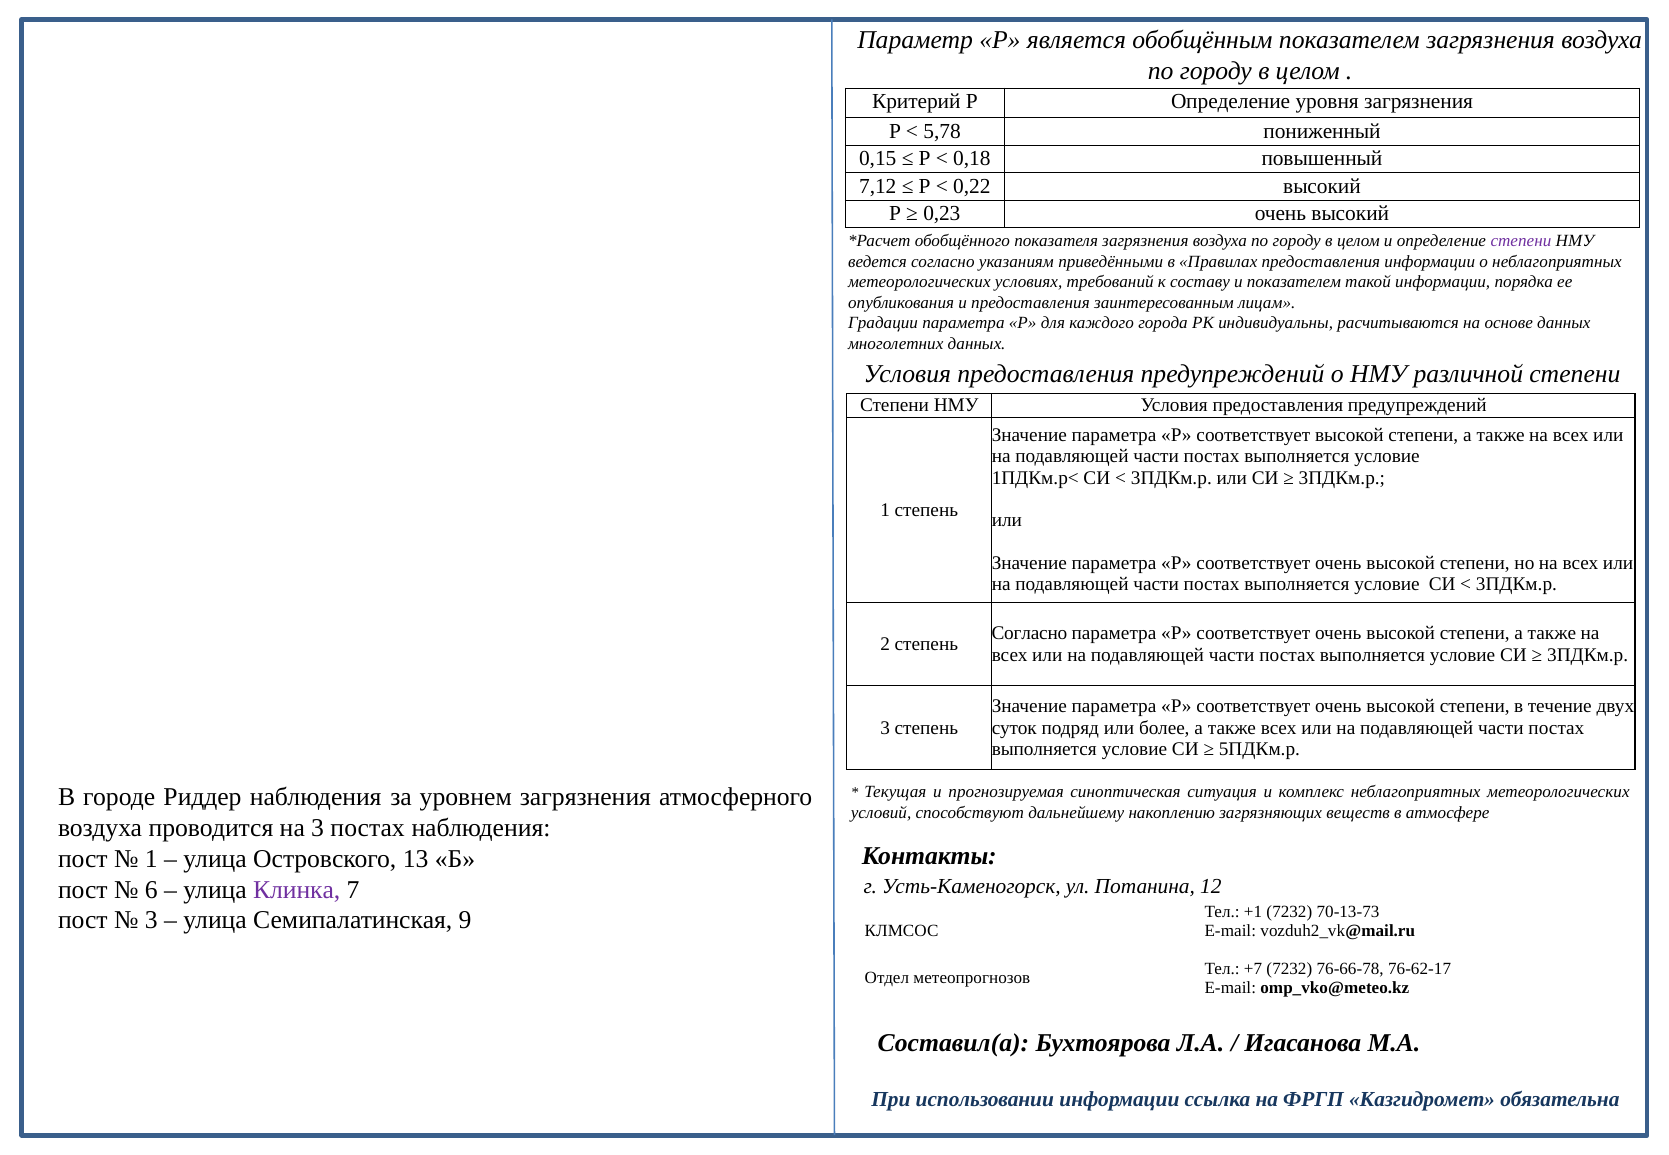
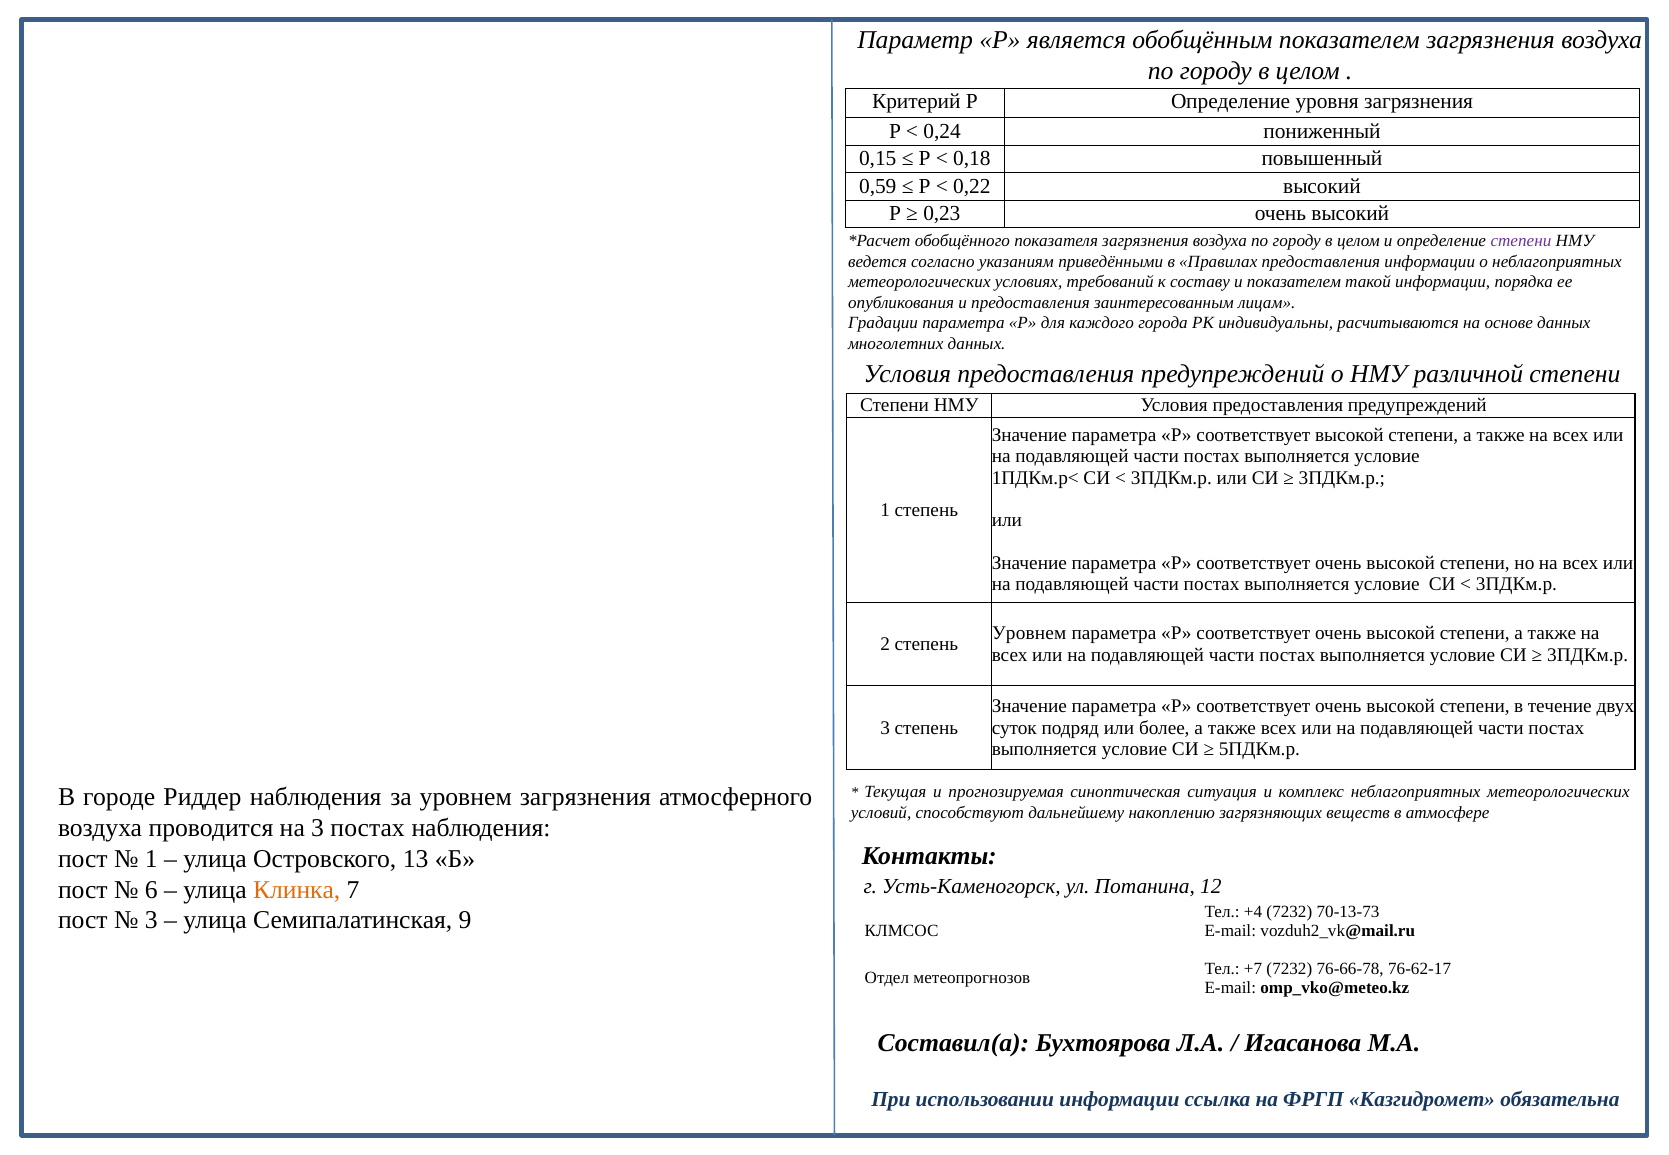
5,78: 5,78 -> 0,24 (942, 131)
7,12: 7,12 -> 0,59 (878, 186)
Согласно: Согласно -> Уровнем (1029, 634)
Клинка colour: purple -> orange (297, 890)
+1: +1 -> +4 (1253, 912)
